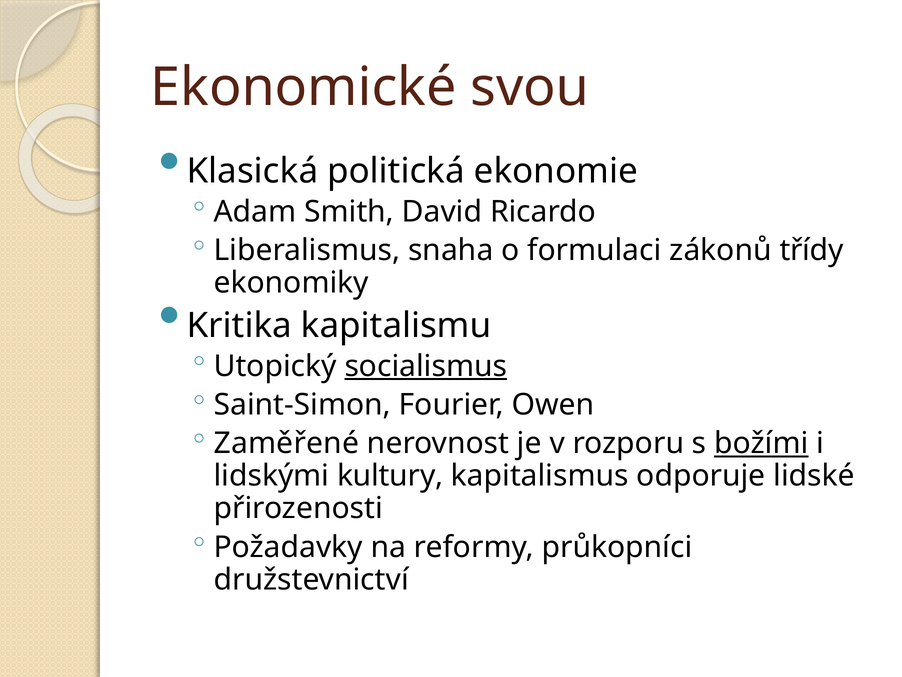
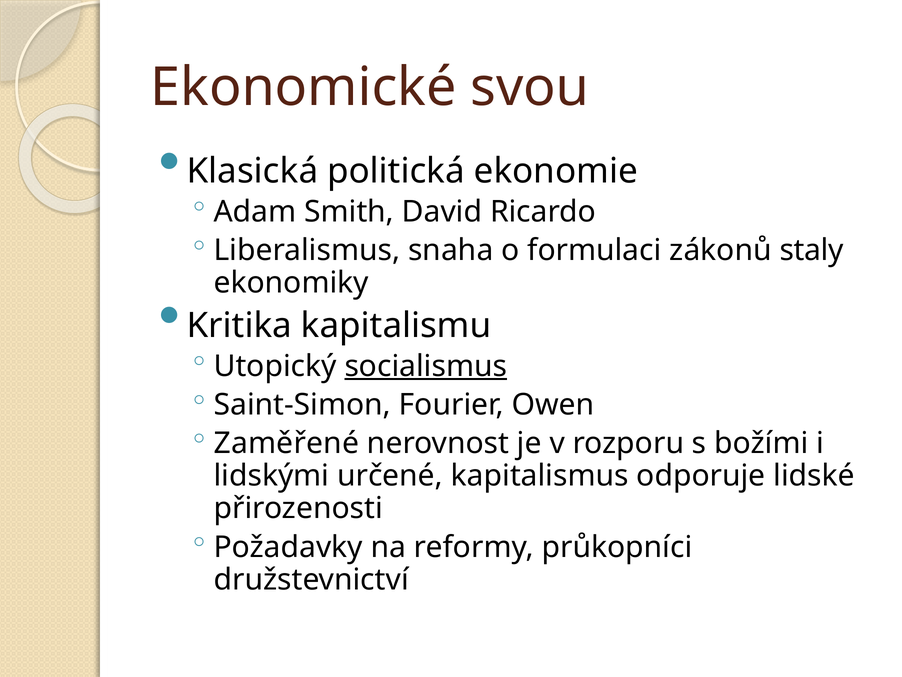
třídy: třídy -> staly (812, 250)
božími underline: present -> none (761, 443)
kultury: kultury -> určené (390, 476)
